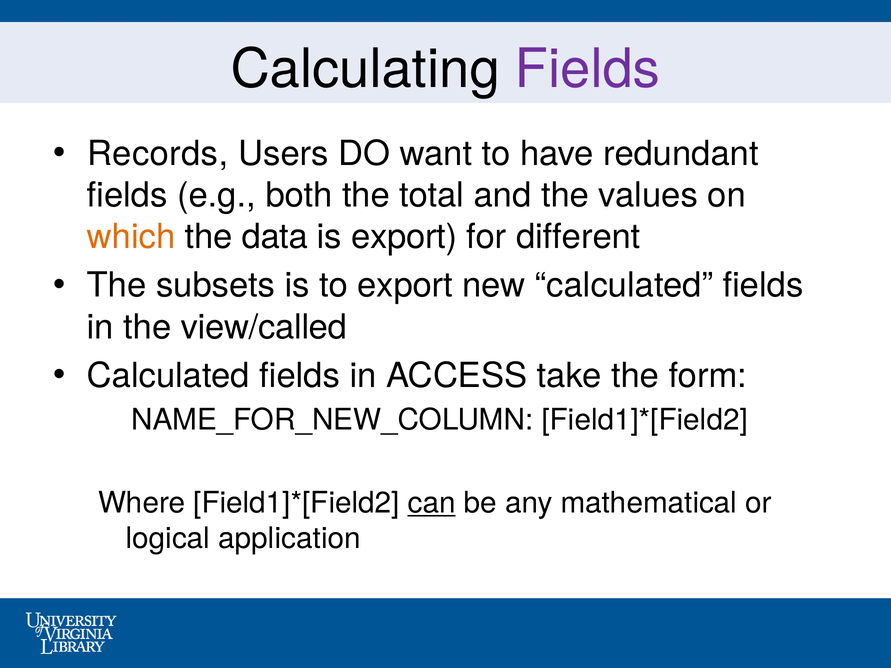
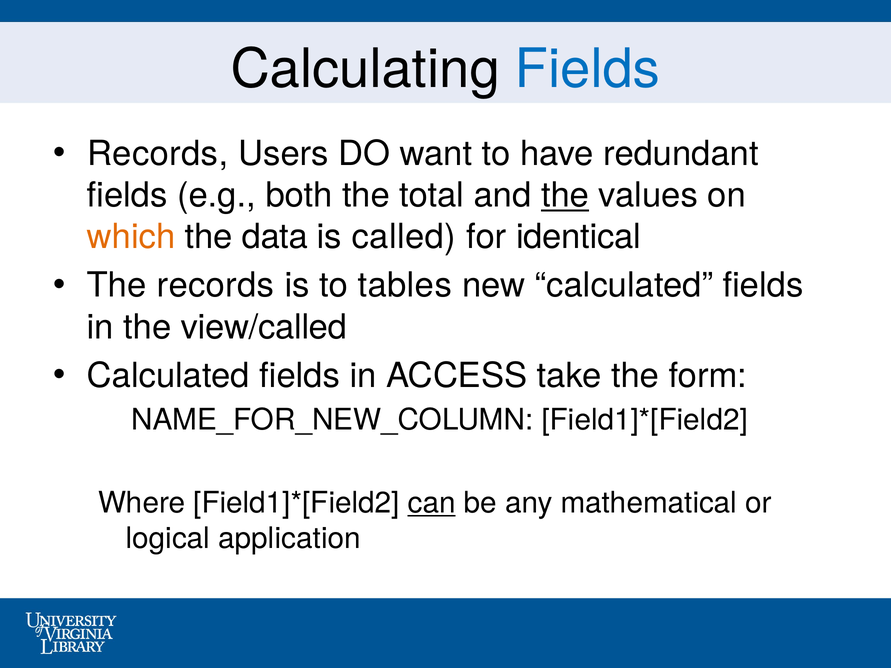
Fields colour: purple -> blue (588, 69)
the underline: none -> present (565, 195)
is export: export -> called (404, 237)
different: different -> identical (578, 237)
The subsets: subsets -> records (215, 286)
to export: export -> tables (405, 286)
